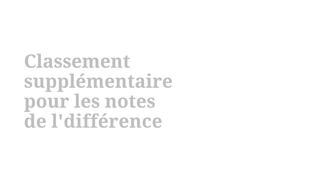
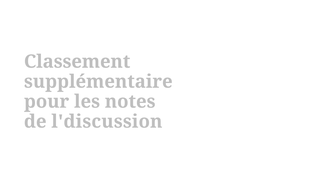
l'différence: l'différence -> l'discussion (107, 122)
